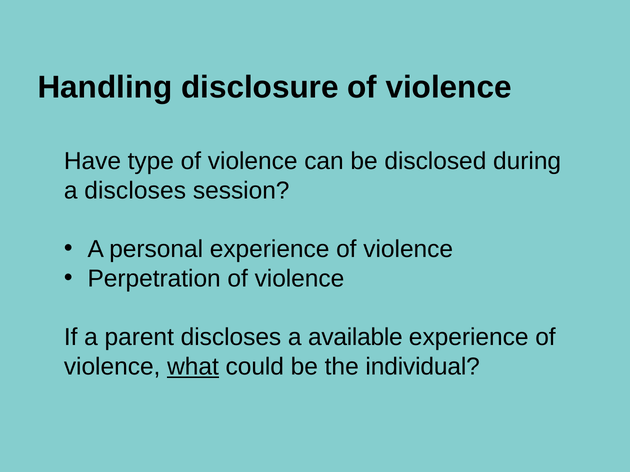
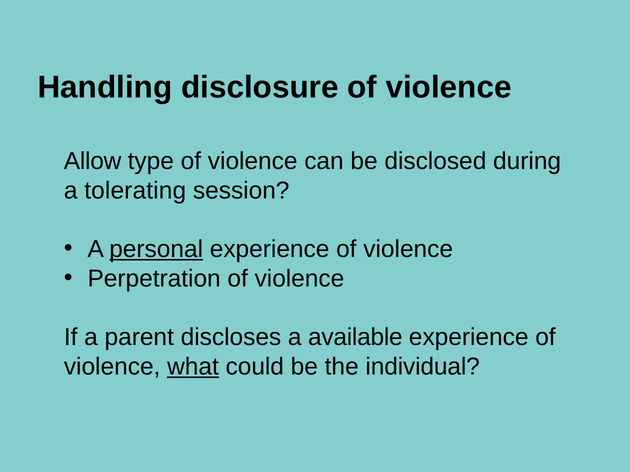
Have: Have -> Allow (93, 161)
a discloses: discloses -> tolerating (135, 191)
personal underline: none -> present (156, 249)
